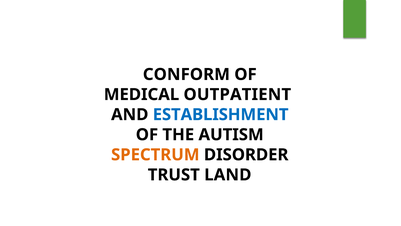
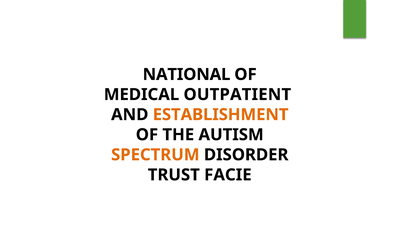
CONFORM: CONFORM -> NATIONAL (187, 74)
ESTABLISHMENT colour: blue -> orange (221, 114)
LAND: LAND -> FACIE (228, 175)
